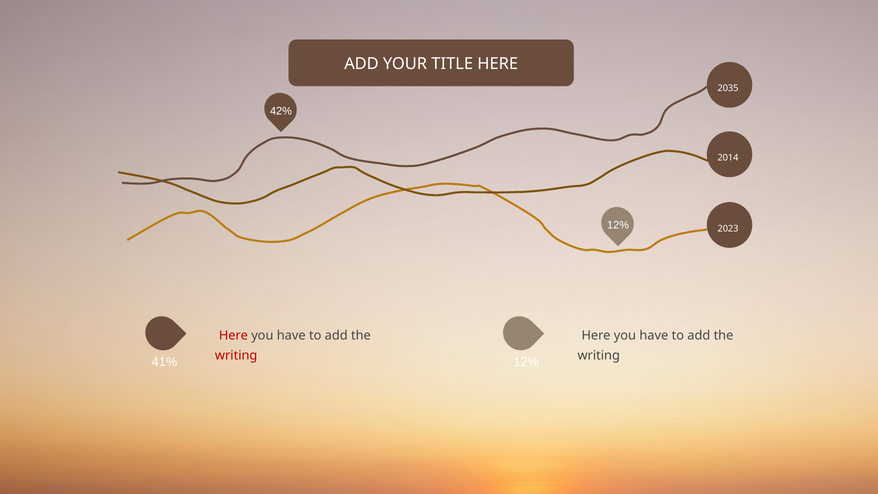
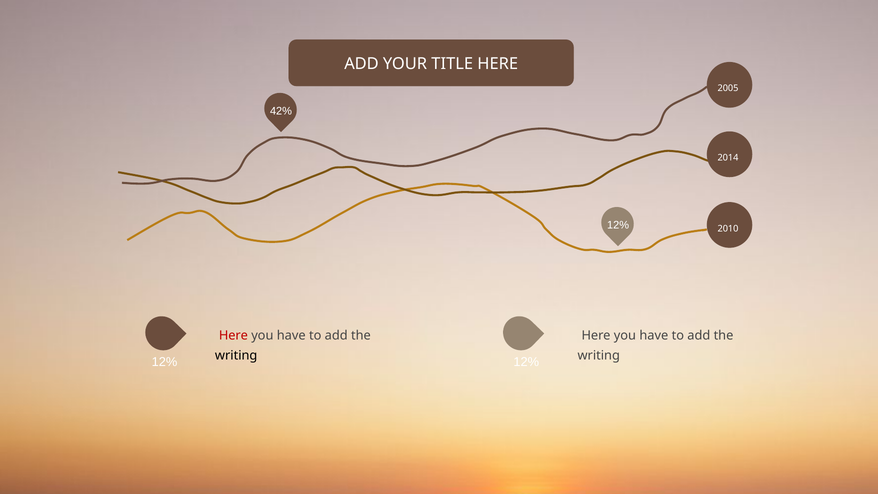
2035: 2035 -> 2005 (728, 88)
2023: 2023 -> 2010 (728, 228)
writing colour: red -> black (236, 355)
41%: 41% -> 12% (165, 362)
